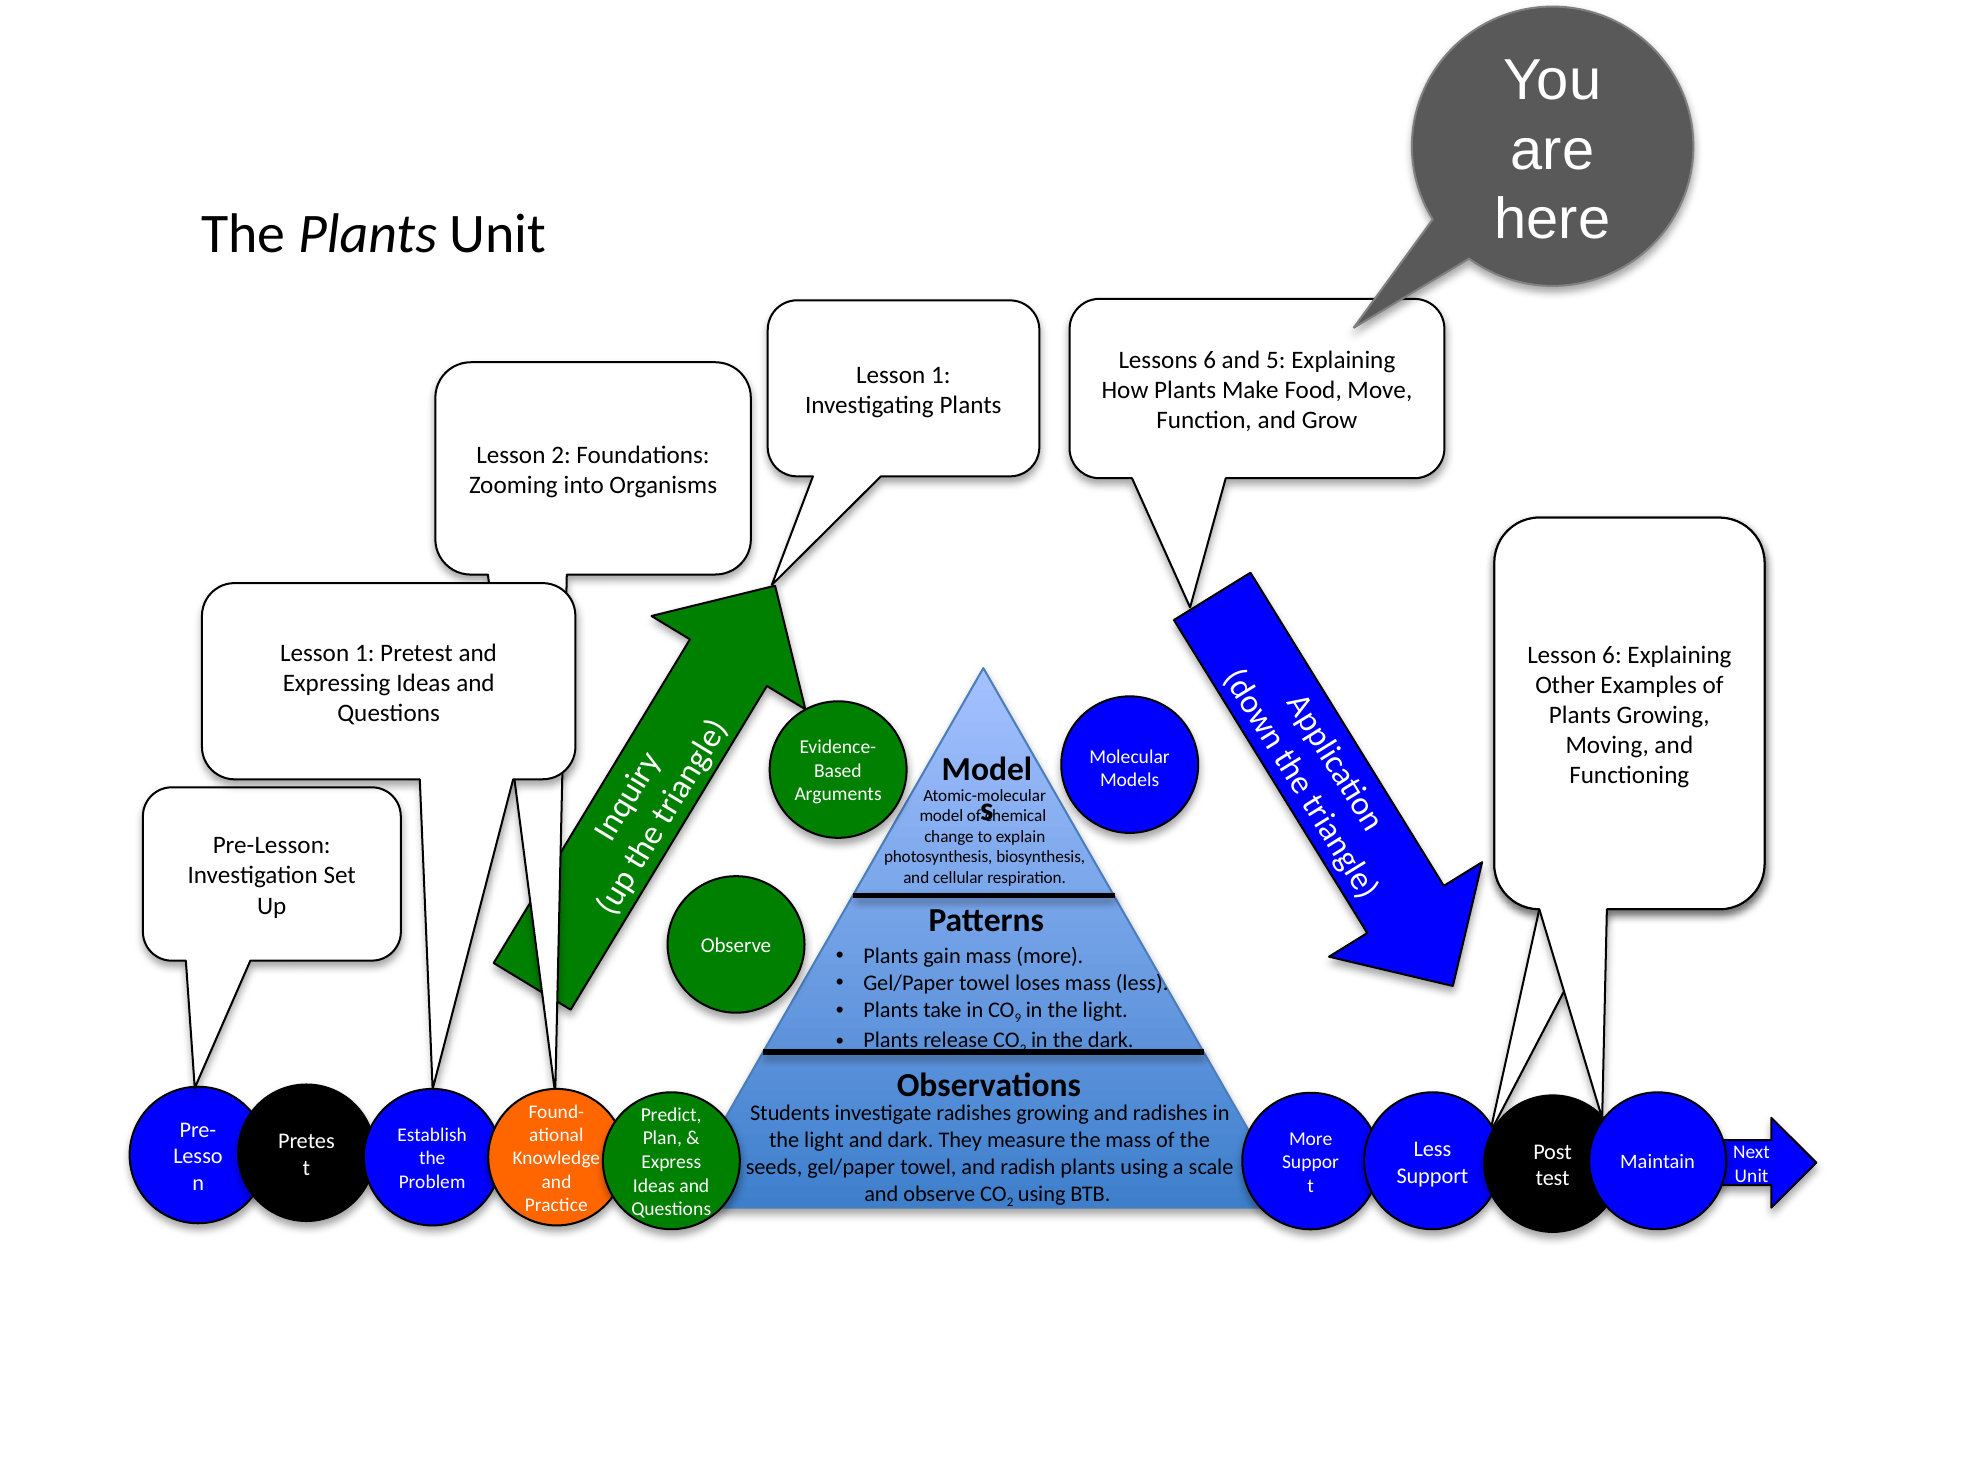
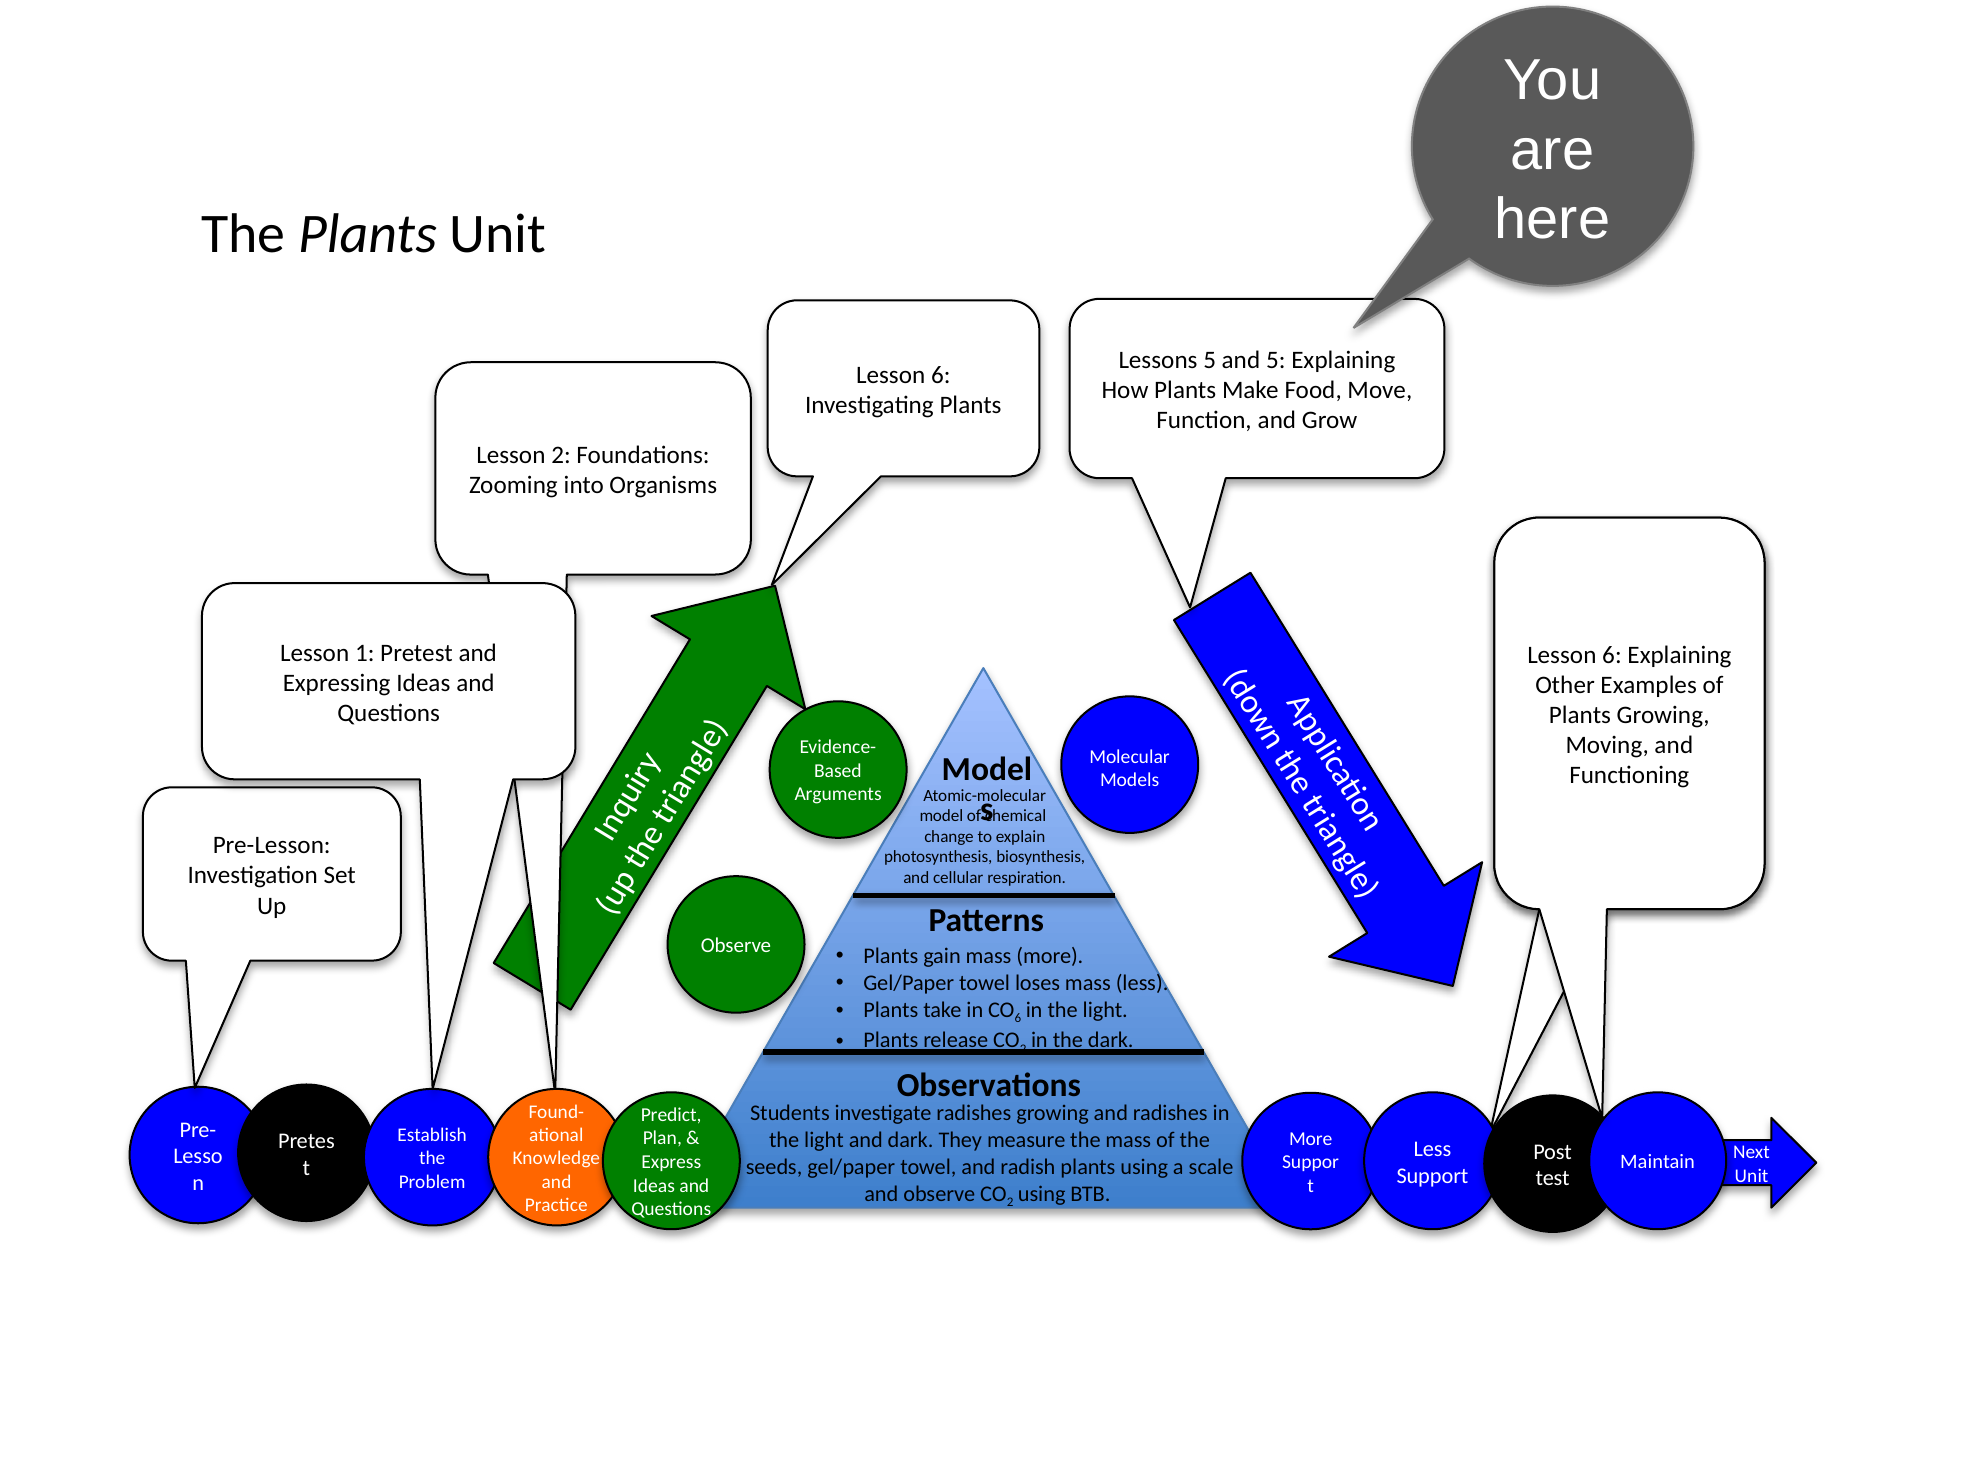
Lessons 6: 6 -> 5 (1210, 360)
1: 1 -> 6 (941, 375)
9: 9 -> 6 (1018, 1019)
